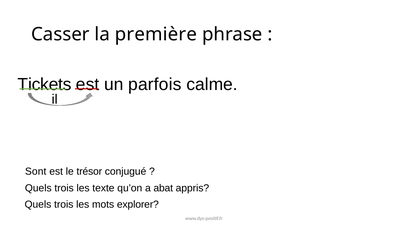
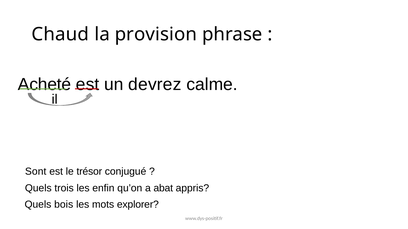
Casser: Casser -> Chaud (60, 34)
première: première -> provision (156, 34)
Tickets: Tickets -> Acheté (45, 85)
parfois: parfois -> devrez (155, 85)
texte: texte -> enfin (103, 188)
trois: trois -> bois (64, 205)
